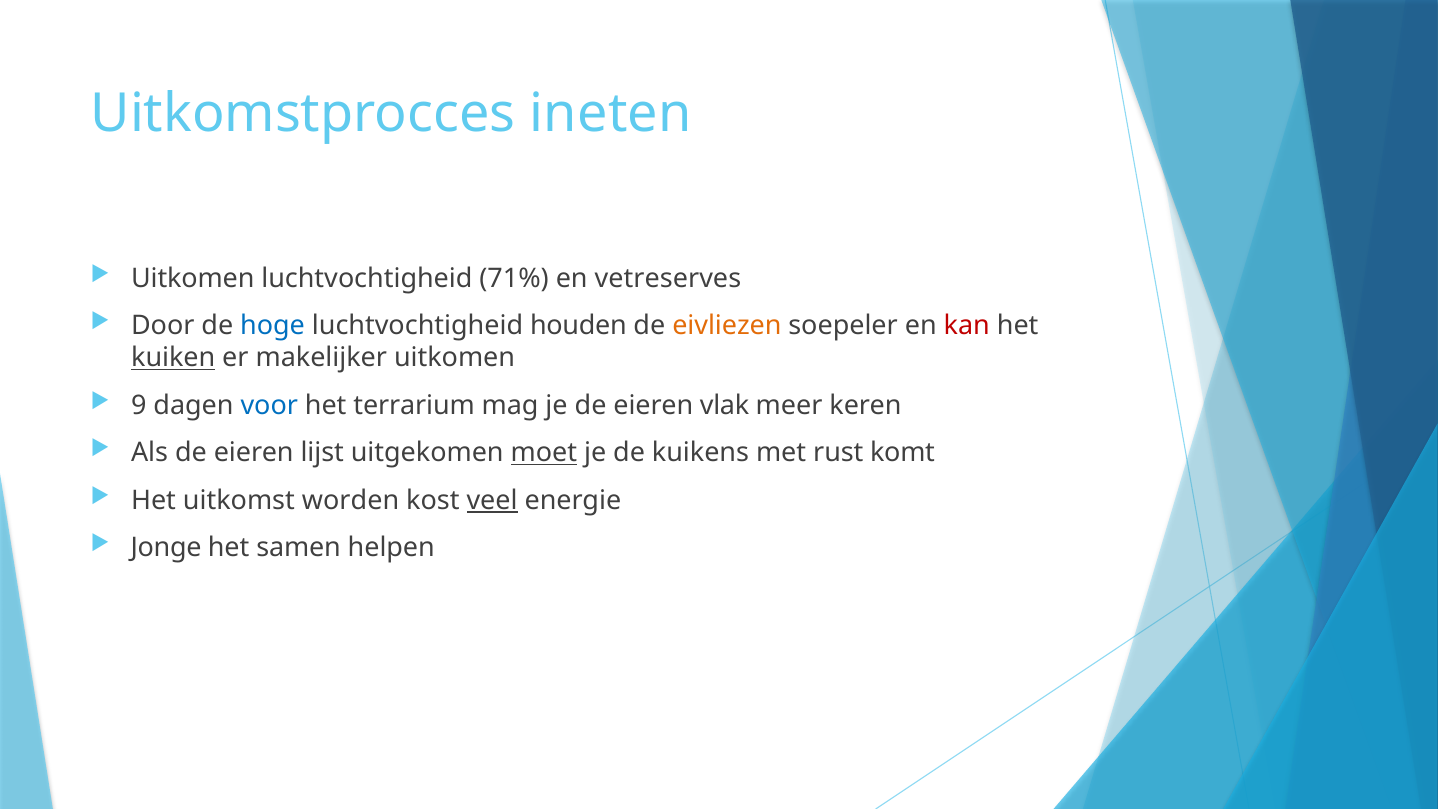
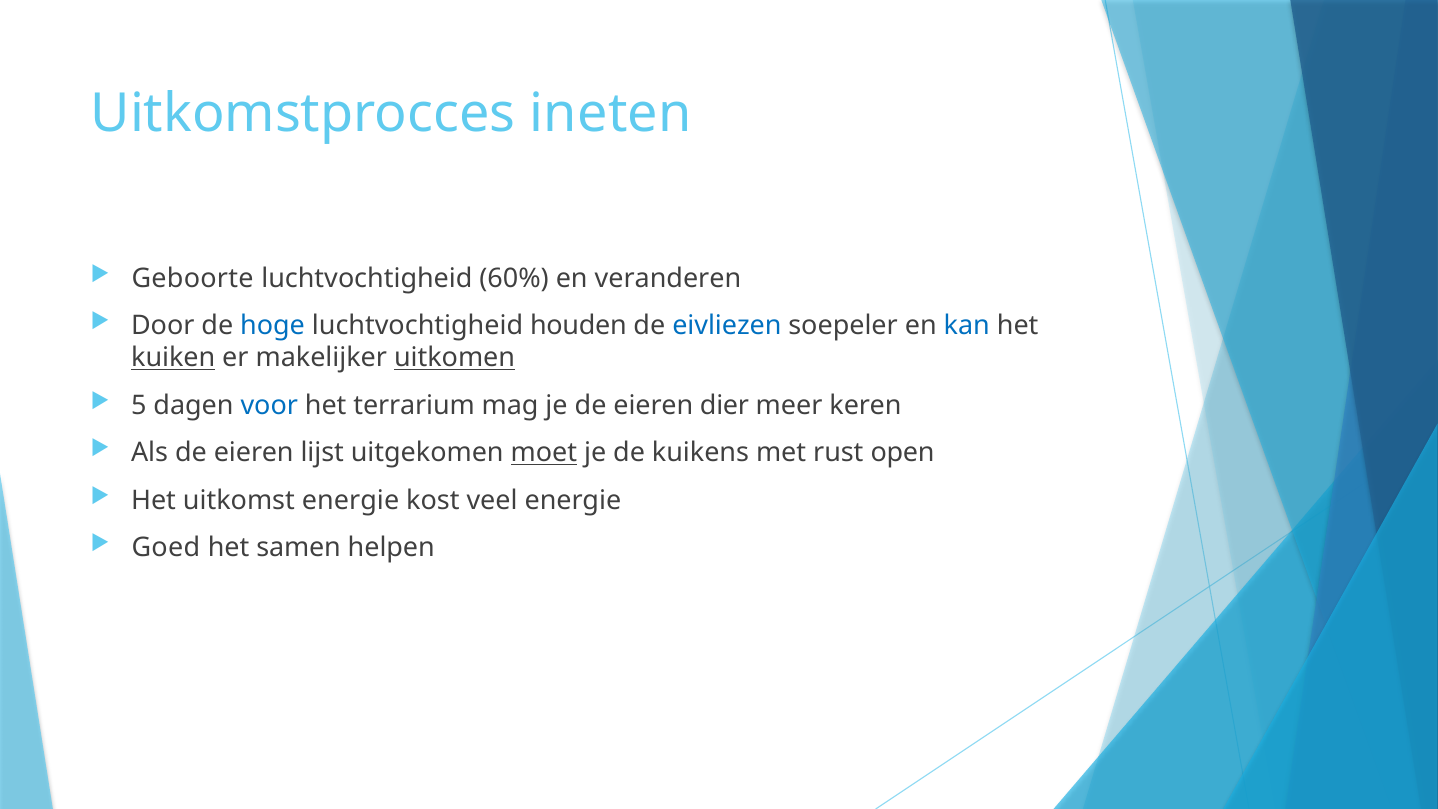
Uitkomen: Uitkomen -> Geboorte (193, 278)
71%: 71% -> 60% (514, 278)
vetreserves: vetreserves -> veranderen (668, 278)
eivliezen colour: orange -> blue (727, 326)
kan colour: red -> blue (967, 326)
uitkomen underline: none -> present (455, 358)
9: 9 -> 5 (139, 405)
vlak: vlak -> dier (725, 405)
komt: komt -> open (903, 453)
uitkomst worden: worden -> energie (351, 500)
veel underline: present -> none (492, 500)
Jonge: Jonge -> Goed (166, 547)
